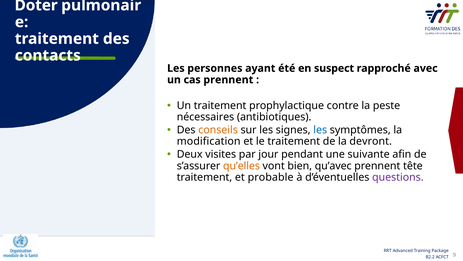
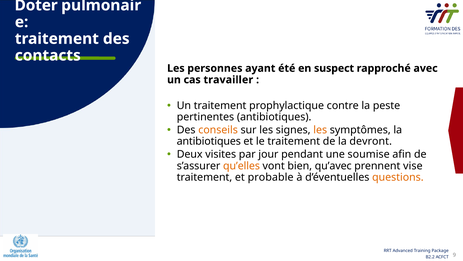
cas prennent: prennent -> travailler (228, 80)
nécessaires: nécessaires -> pertinentes (205, 117)
les colour: blue -> orange (320, 130)
modification: modification -> antibiotiques (209, 141)
suivante: suivante -> soumise (369, 154)
tête: tête -> vise (413, 166)
questions colour: purple -> orange (398, 177)
